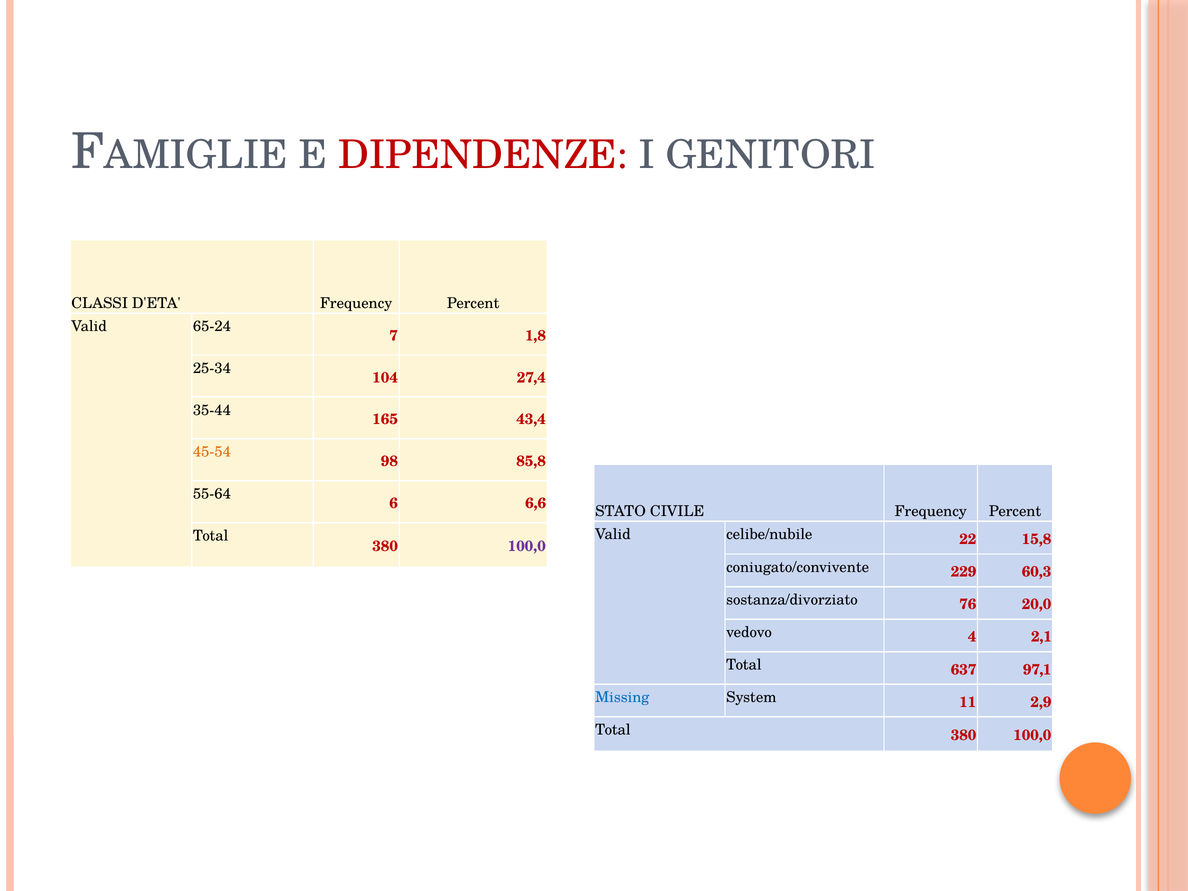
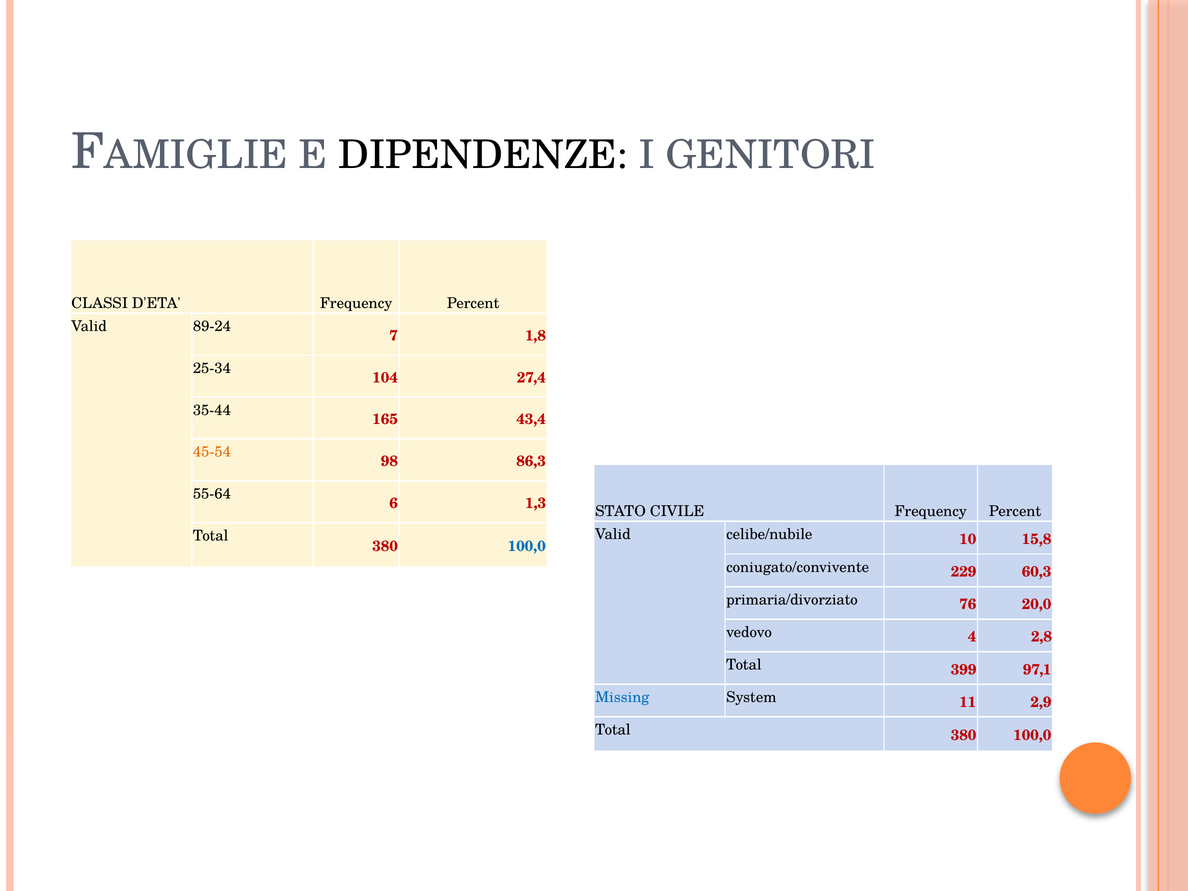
DIPENDENZE colour: red -> black (483, 155)
65-24: 65-24 -> 89-24 (212, 326)
85,8: 85,8 -> 86,3 (531, 461)
6,6: 6,6 -> 1,3 (536, 503)
22: 22 -> 10 (968, 539)
100,0 colour: purple -> blue (527, 546)
sostanza/divorziato: sostanza/divorziato -> primaria/divorziato (792, 600)
2,1: 2,1 -> 2,8 (1041, 637)
637: 637 -> 399 (964, 670)
